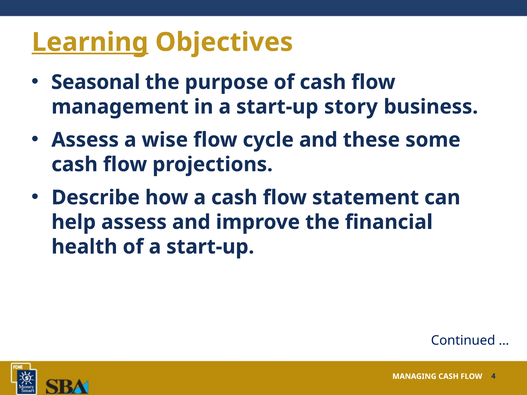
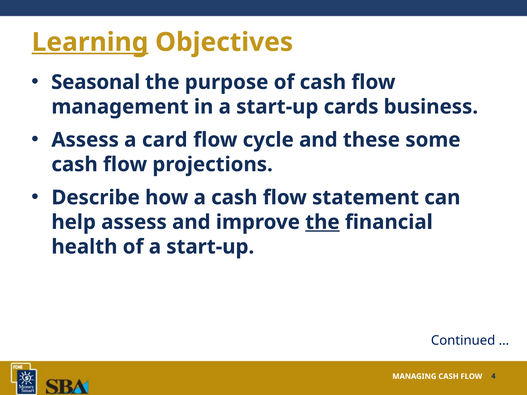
story: story -> cards (351, 107)
wise: wise -> card (165, 140)
the underline: none -> present (322, 222)
